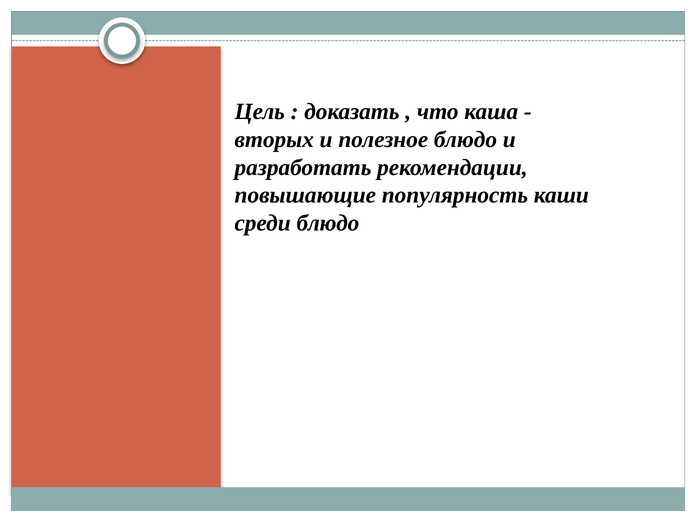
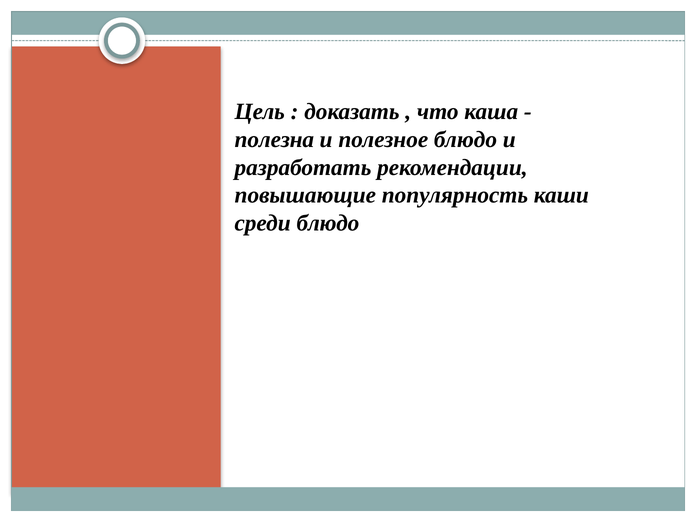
вторых: вторых -> полезна (274, 139)
